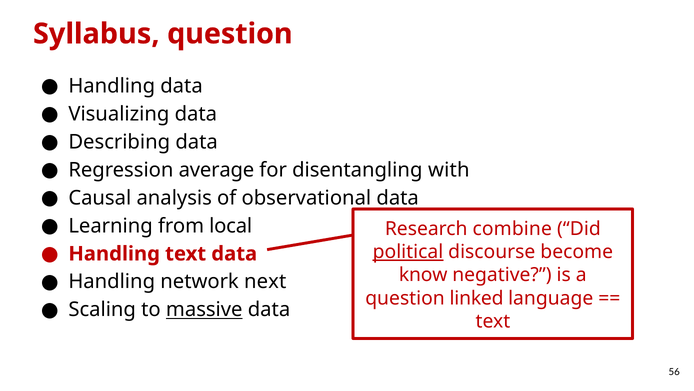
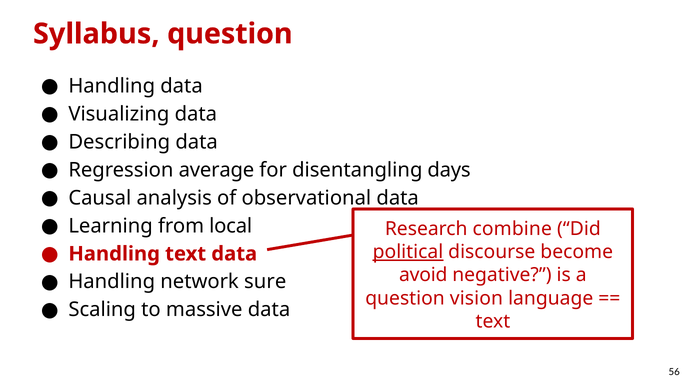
with: with -> days (449, 170)
know: know -> avoid (423, 275)
next: next -> sure (265, 281)
linked: linked -> vision (476, 298)
massive underline: present -> none (204, 309)
